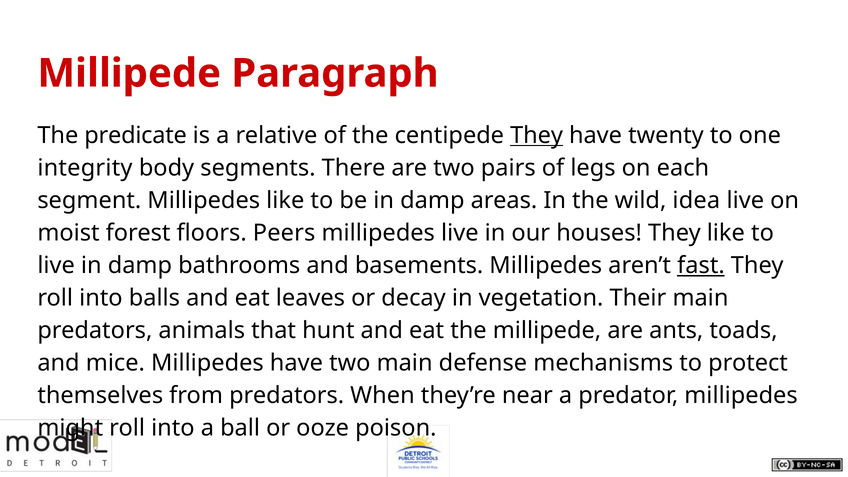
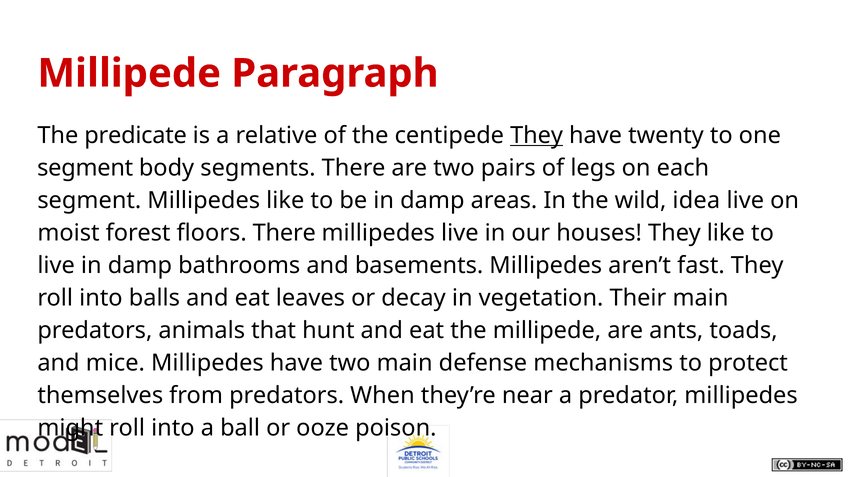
integrity: integrity -> segment (85, 168)
floors Peers: Peers -> There (284, 233)
fast underline: present -> none (701, 265)
